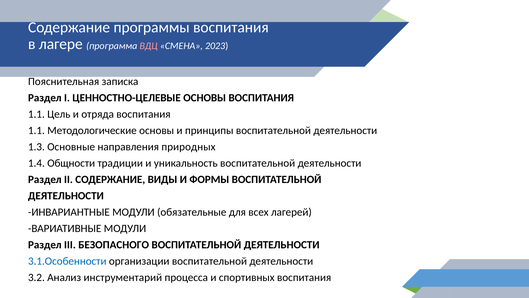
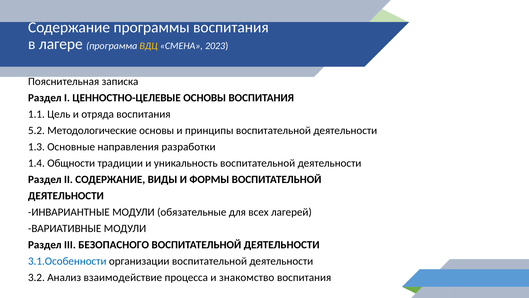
ВДЦ colour: pink -> yellow (149, 46)
1.1: 1.1 -> 5.2 (36, 130)
природных: природных -> разработки (188, 147)
инструментарий: инструментарий -> взаимодействие (123, 277)
спортивных: спортивных -> знакомство (247, 277)
